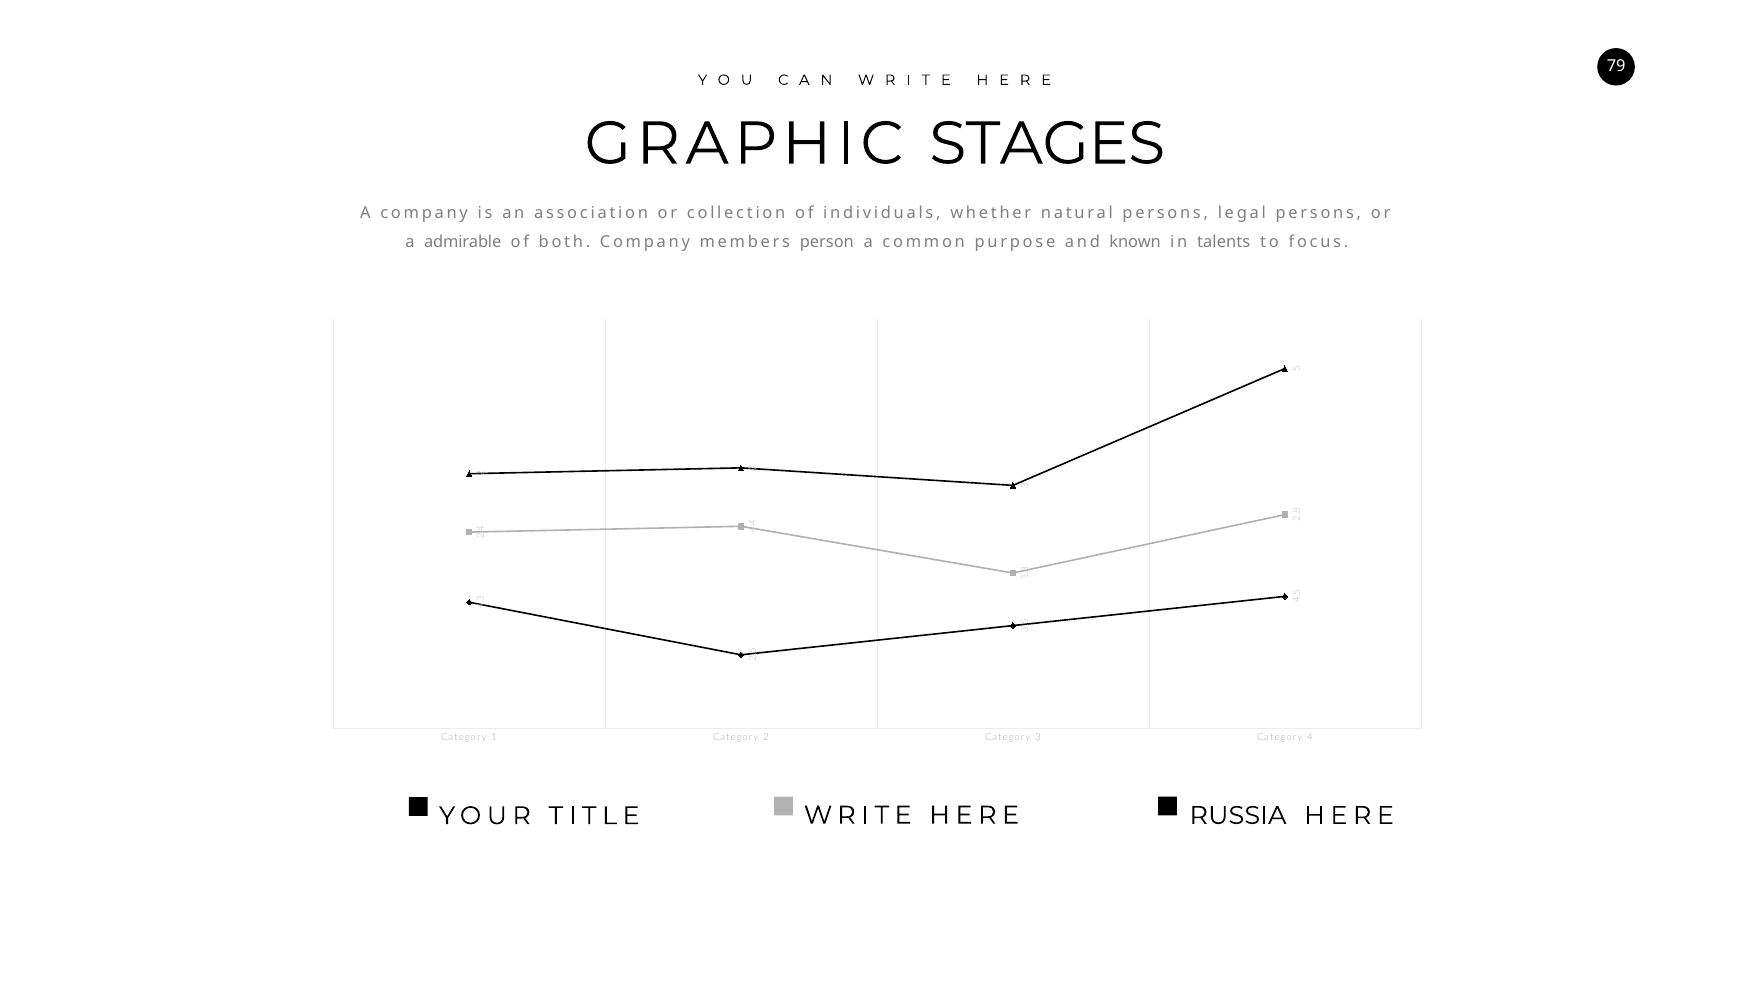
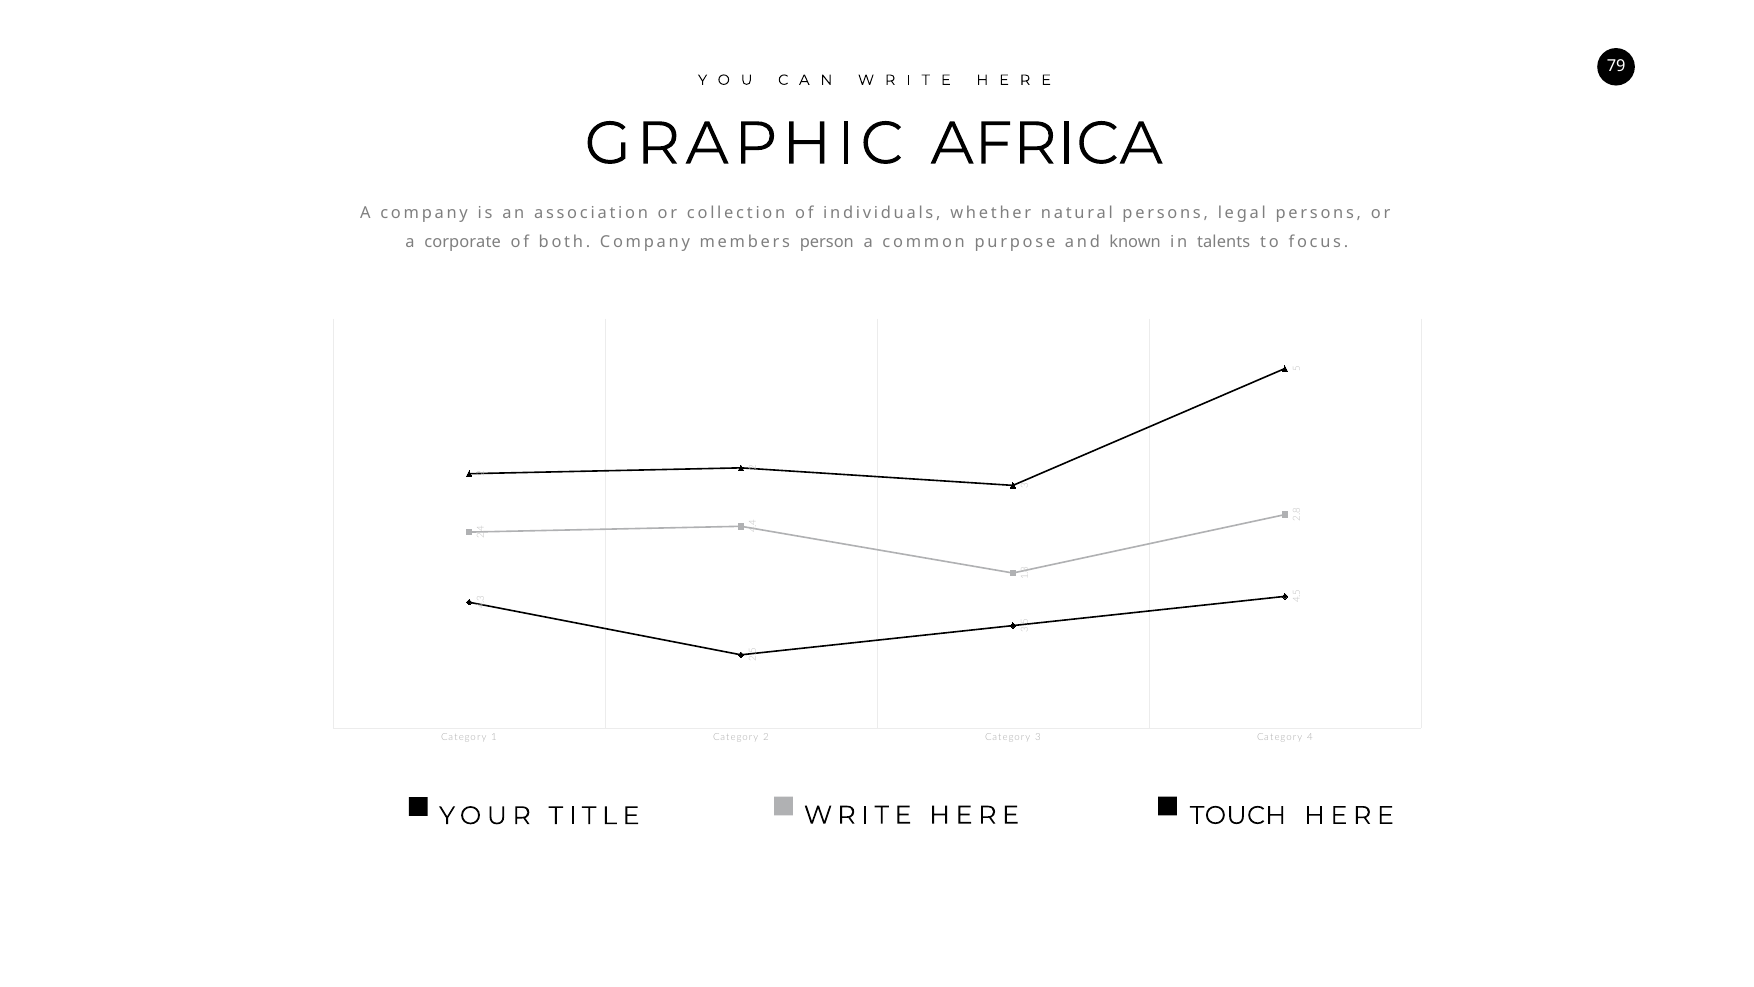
STAGES: STAGES -> AFRICA (1047, 144)
admirable: admirable -> corporate (463, 242)
RUSSIA: RUSSIA -> TOUCH (1238, 815)
